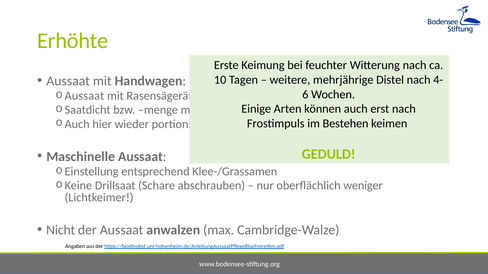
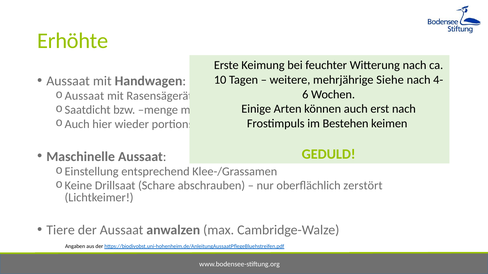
Distel: Distel -> Siehe (390, 80)
weniger: weniger -> zerstört (363, 186)
Nicht: Nicht -> Tiere (61, 230)
